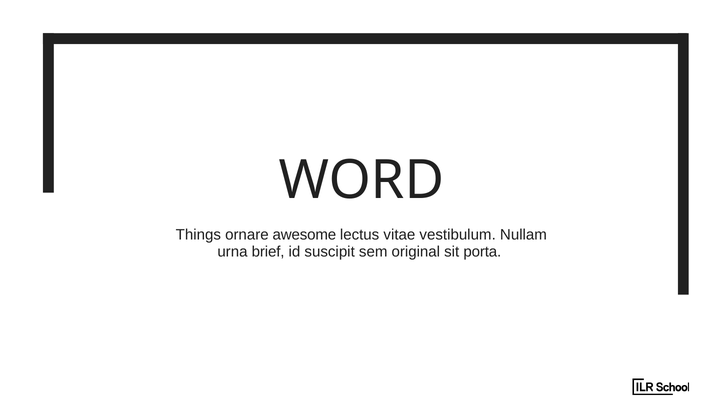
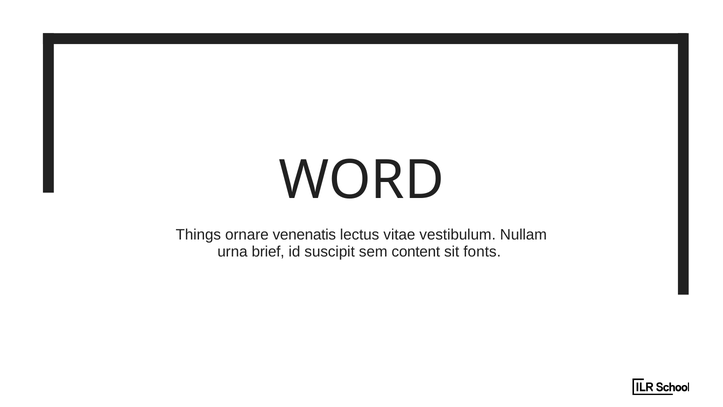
awesome: awesome -> venenatis (304, 235)
original: original -> content (416, 252)
porta: porta -> fonts (482, 252)
